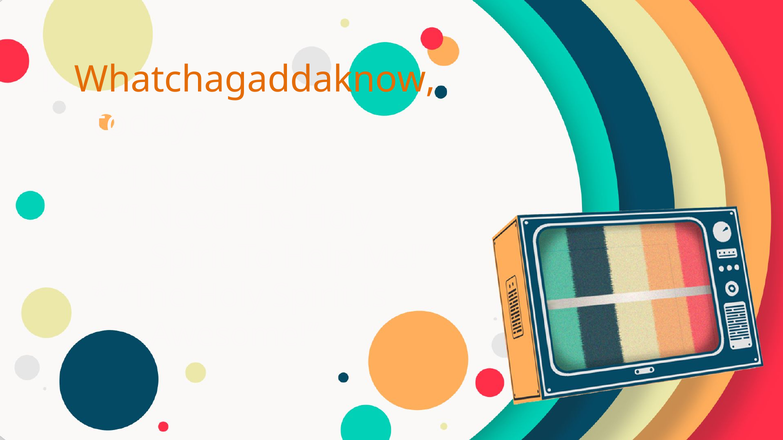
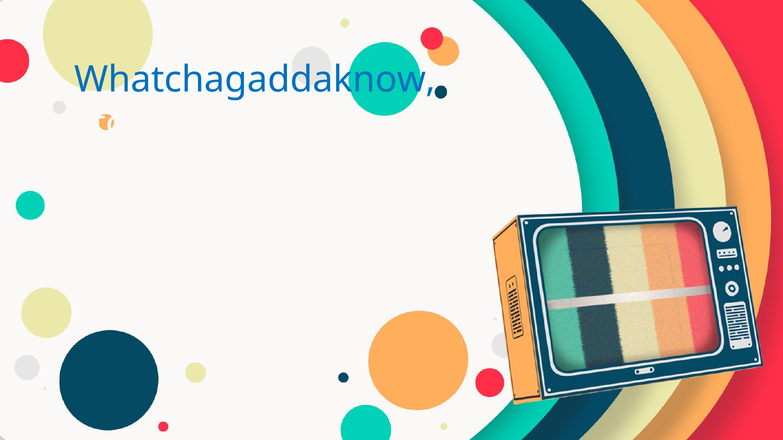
Whatchagaddaknow colour: orange -> blue (255, 80)
